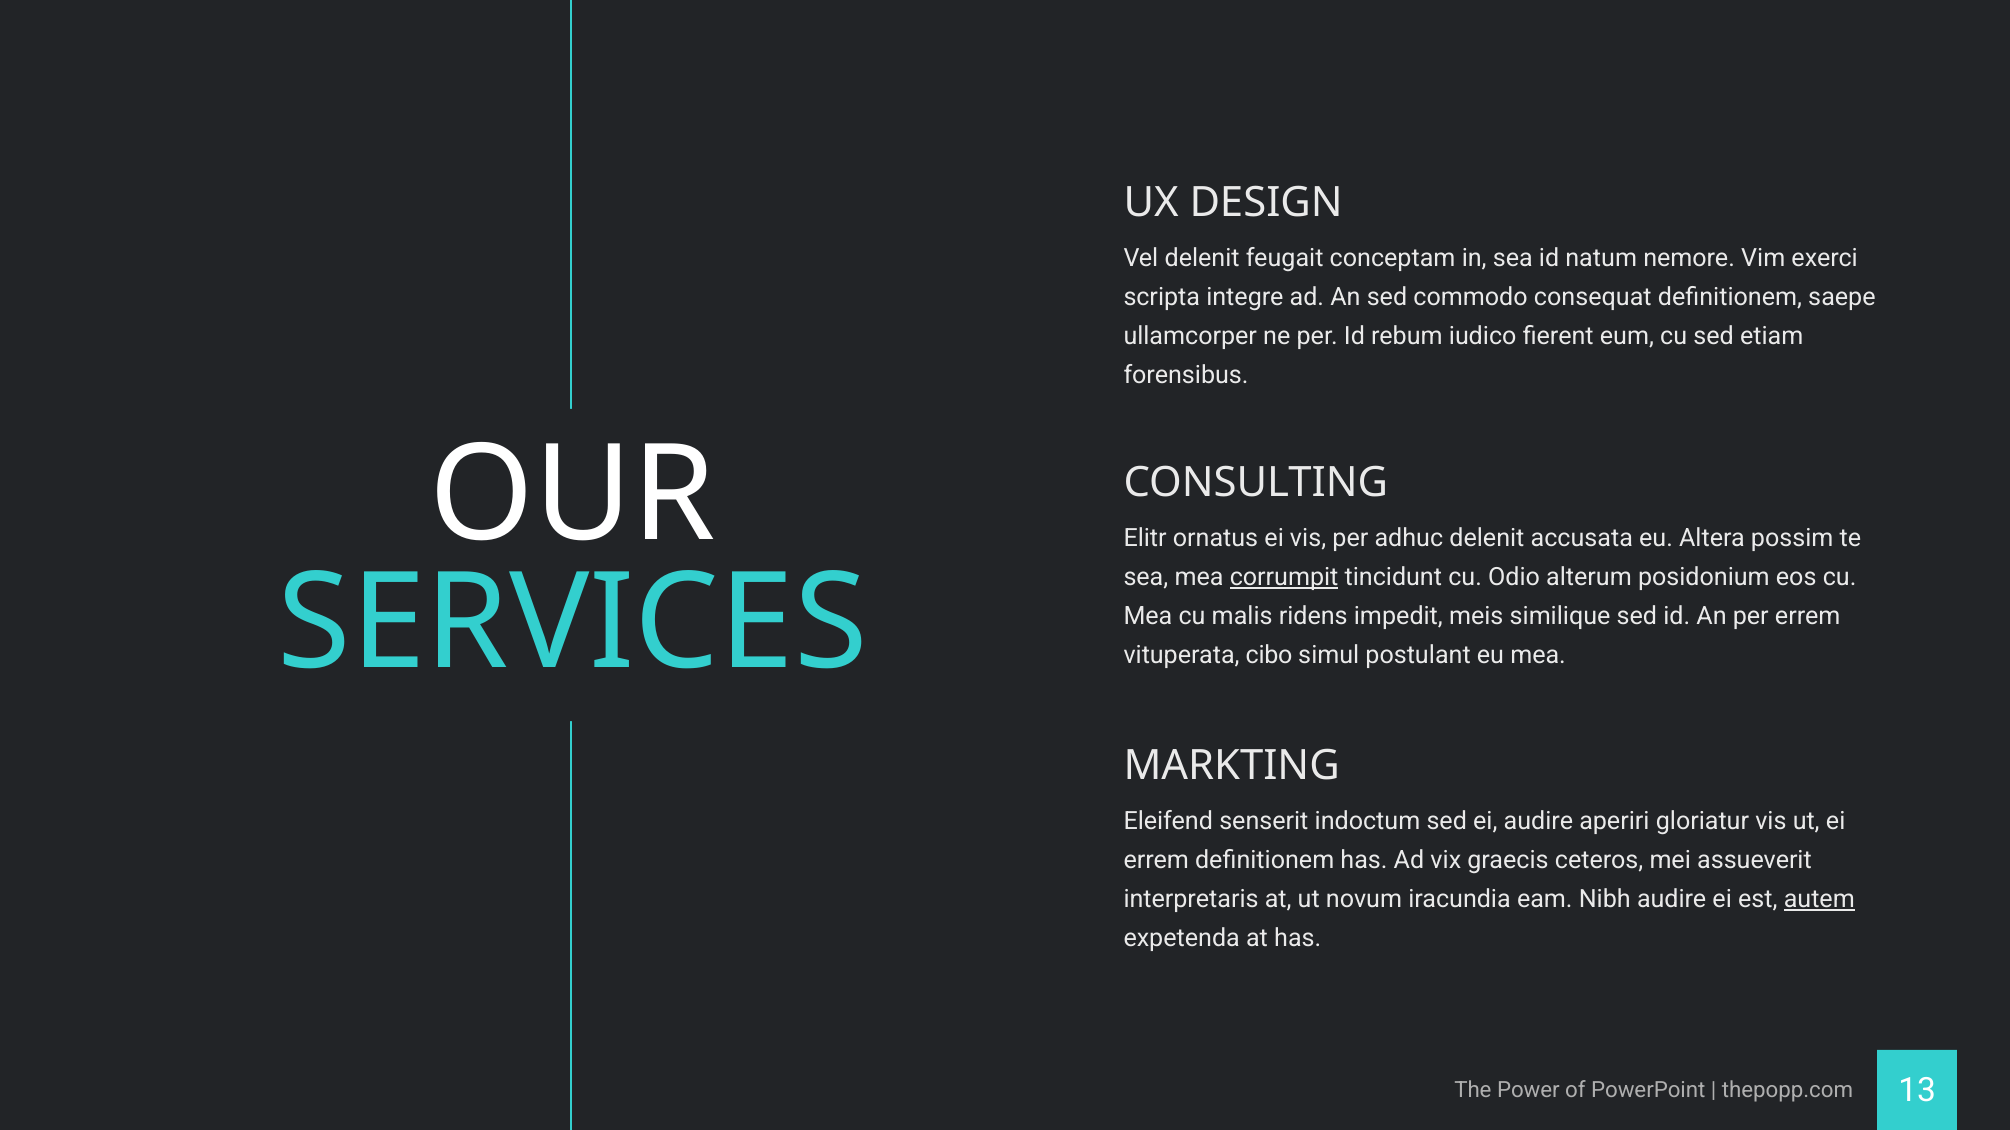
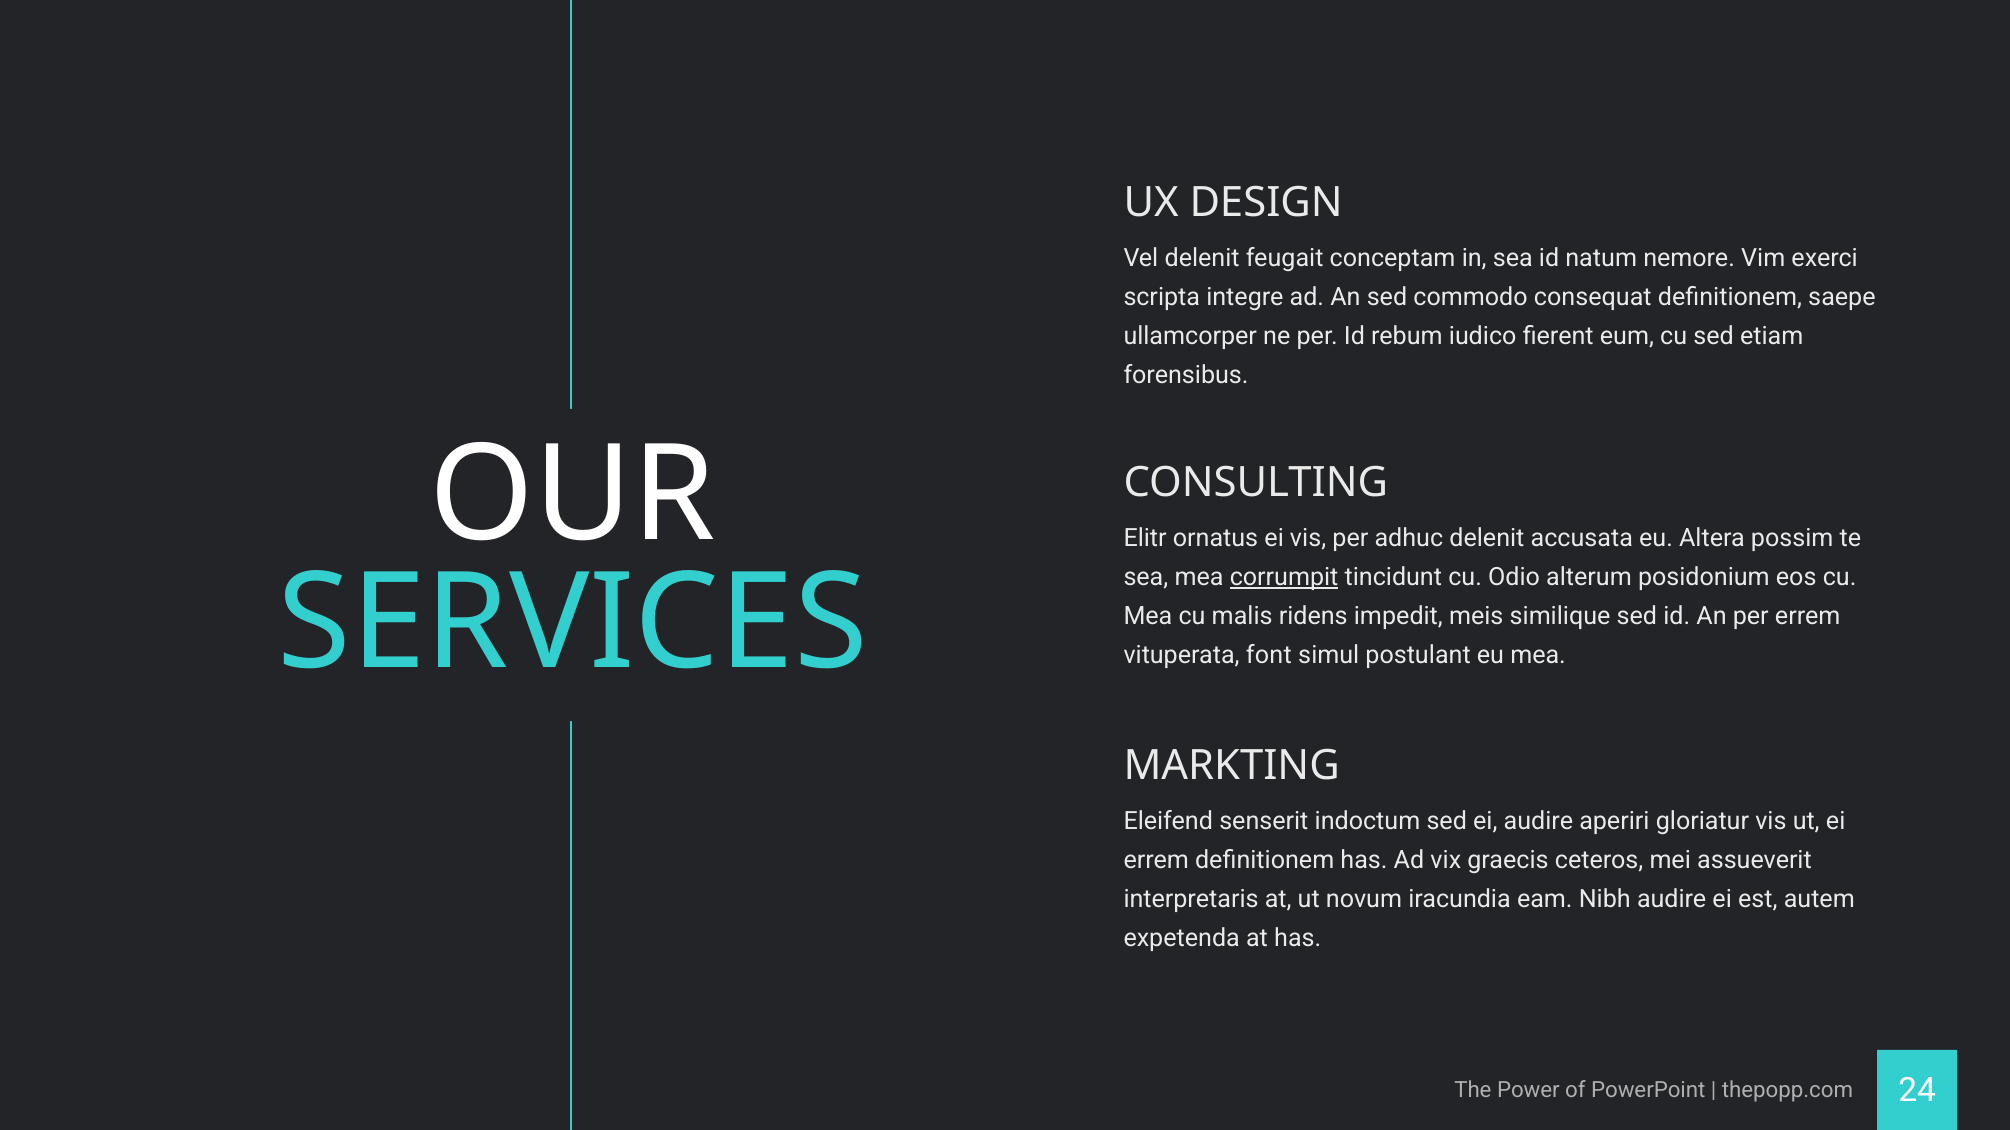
cibo: cibo -> font (1269, 656)
autem underline: present -> none (1819, 900)
13: 13 -> 24 (1917, 1091)
